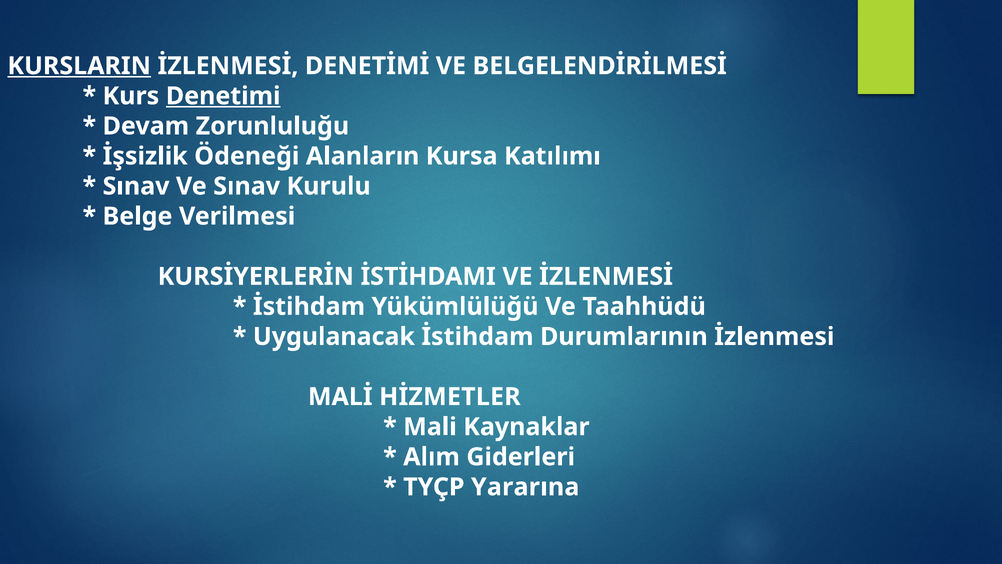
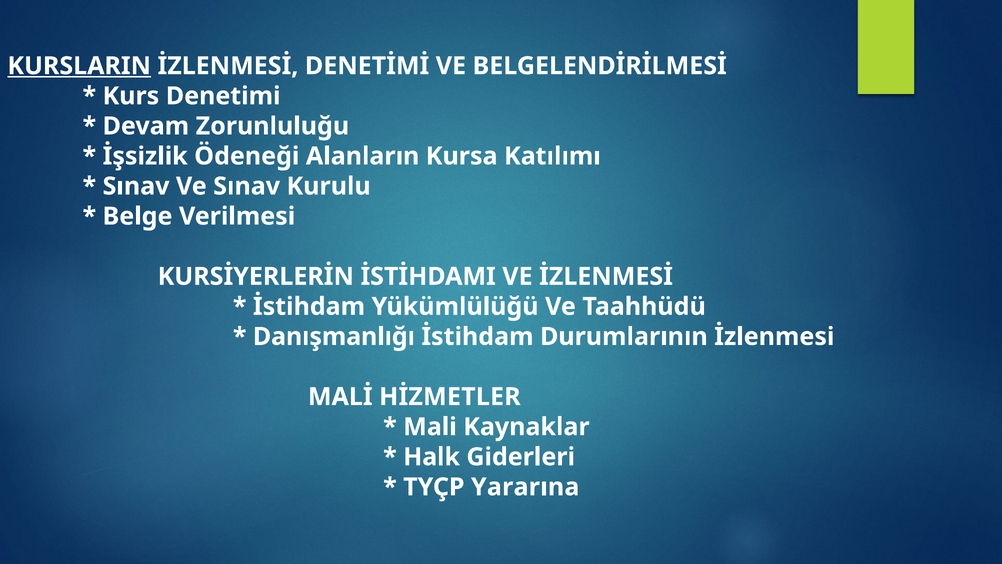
Denetimi underline: present -> none (223, 96)
Uygulanacak: Uygulanacak -> Danışmanlığı (334, 336)
Alım: Alım -> Halk (432, 457)
